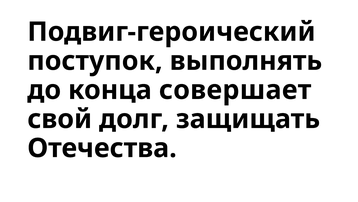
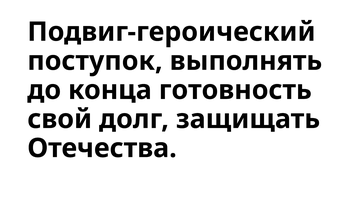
совершает: совершает -> готовность (235, 90)
